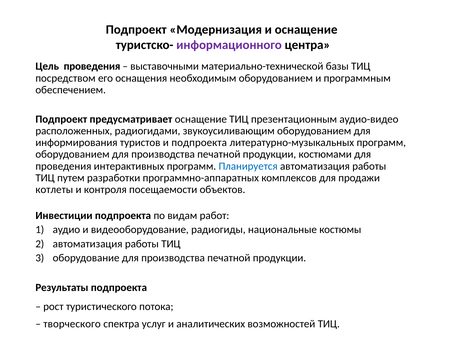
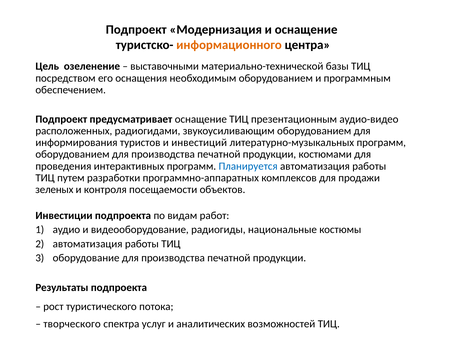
информационного colour: purple -> orange (229, 45)
Цель проведения: проведения -> озеленение (92, 66)
и подпроекта: подпроекта -> инвестиций (199, 143)
котлеты: котлеты -> зеленых (54, 190)
